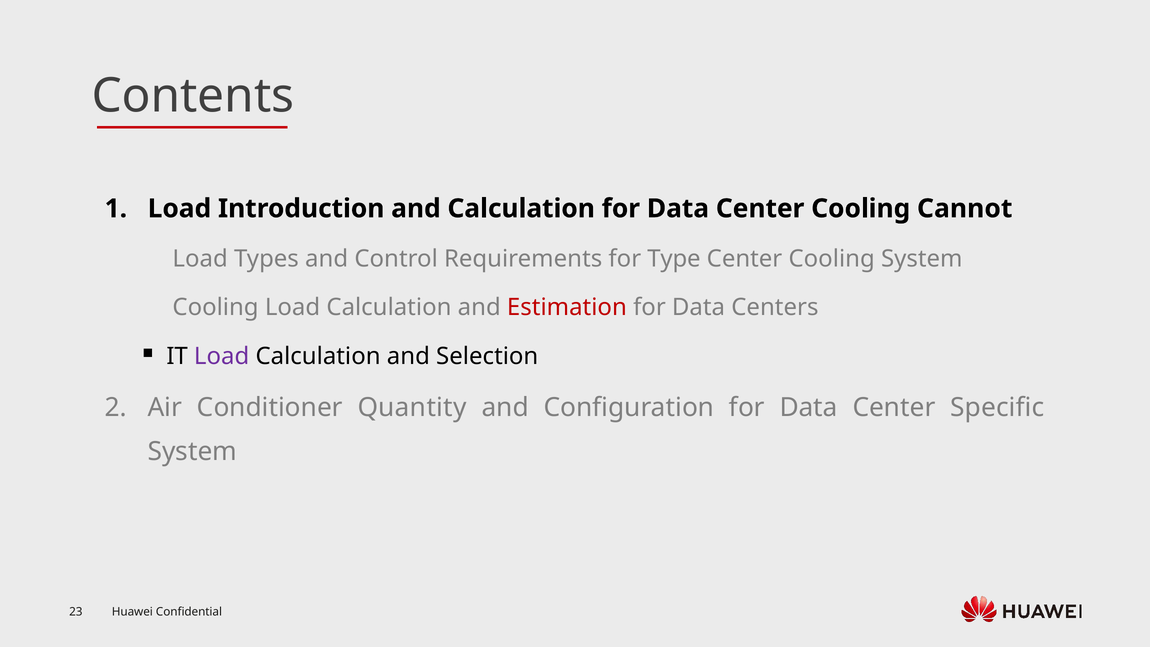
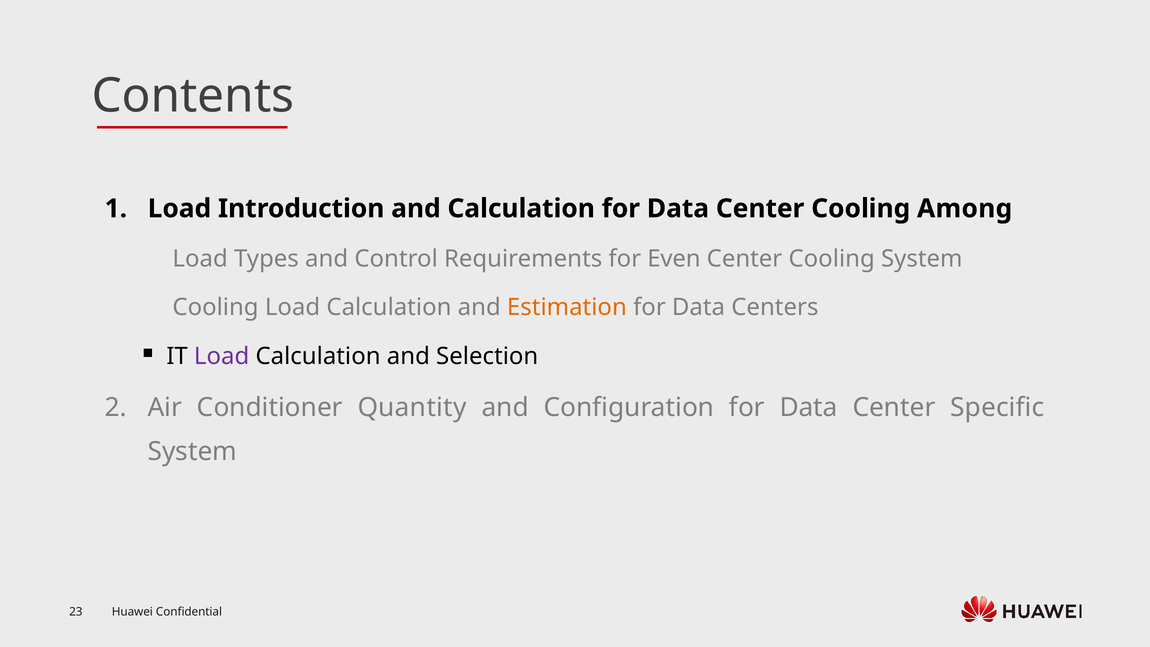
Cannot: Cannot -> Among (965, 209)
Type: Type -> Even (674, 259)
Estimation colour: red -> orange (567, 308)
